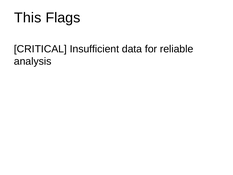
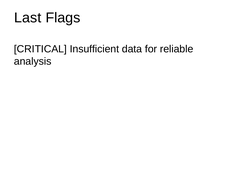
This: This -> Last (28, 18)
